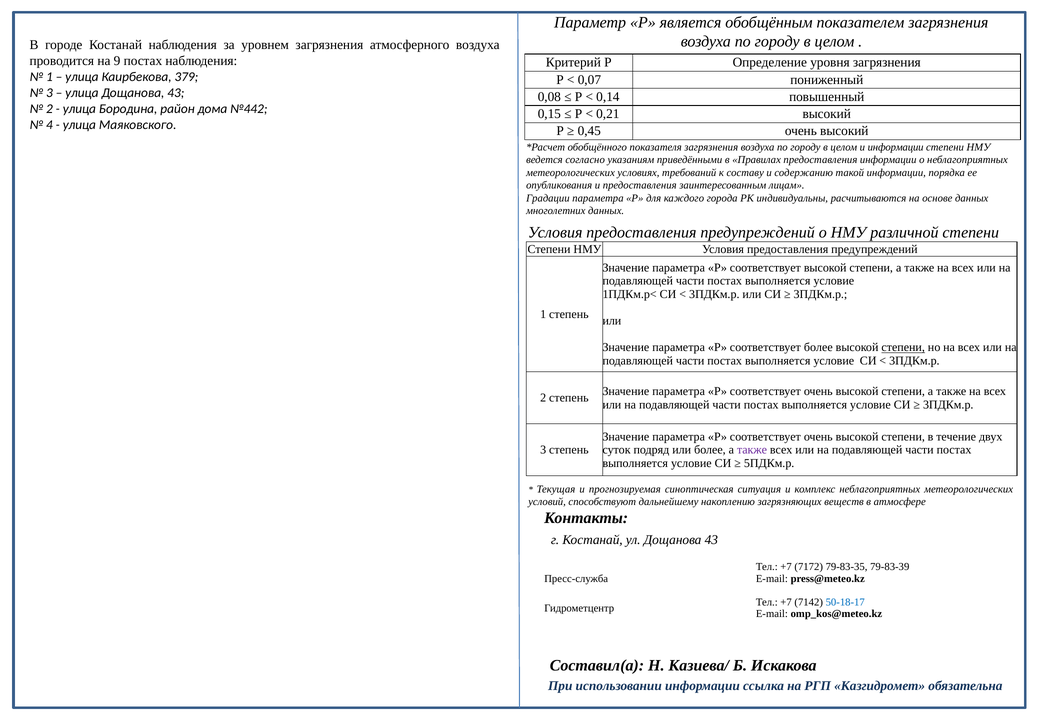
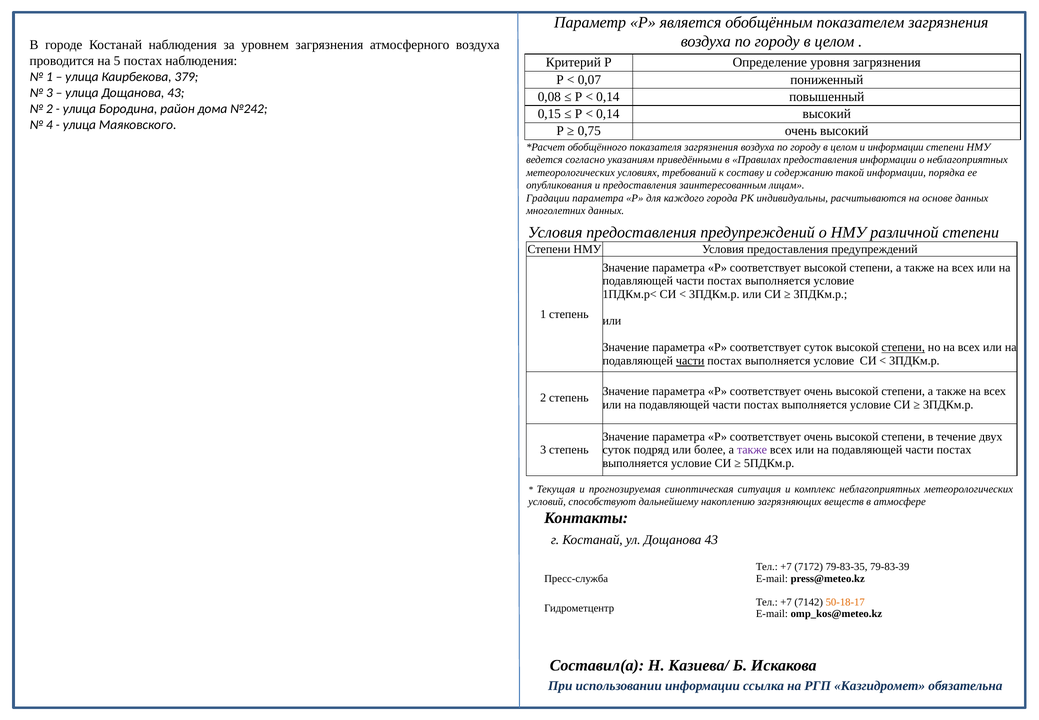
9: 9 -> 5 (117, 61)
№442: №442 -> №242 (249, 109)
0,21: 0,21 -> 0,14 (608, 114)
0,45: 0,45 -> 0,75 (589, 131)
соответствует более: более -> суток (818, 347)
части underline: none -> present (690, 360)
50-18-17 colour: blue -> orange (845, 601)
